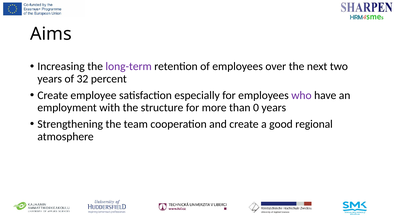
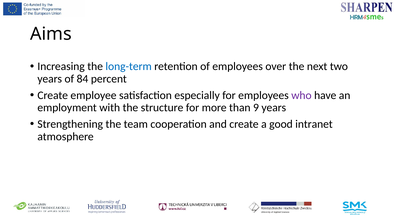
long-term colour: purple -> blue (129, 67)
32: 32 -> 84 (82, 79)
0: 0 -> 9 (256, 108)
regional: regional -> intranet (314, 124)
